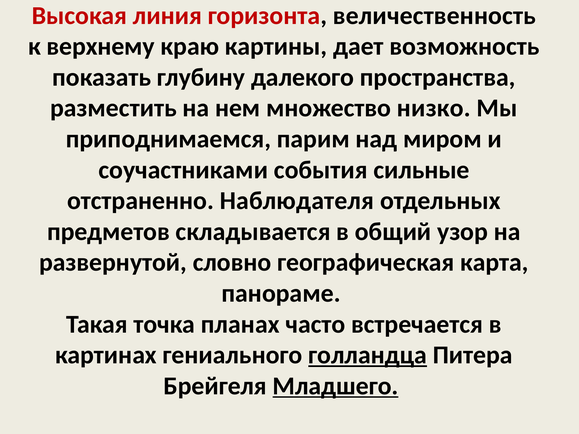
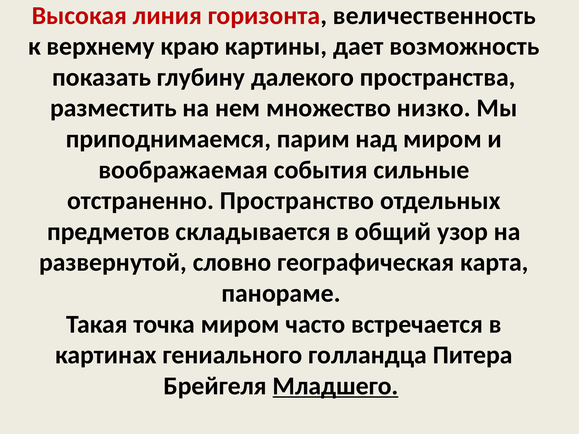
соучастниками: соучастниками -> воображаемая (183, 170)
Наблюдателя: Наблюдателя -> Пространство (297, 201)
точка планах: планах -> миром (240, 324)
голландца underline: present -> none (368, 355)
